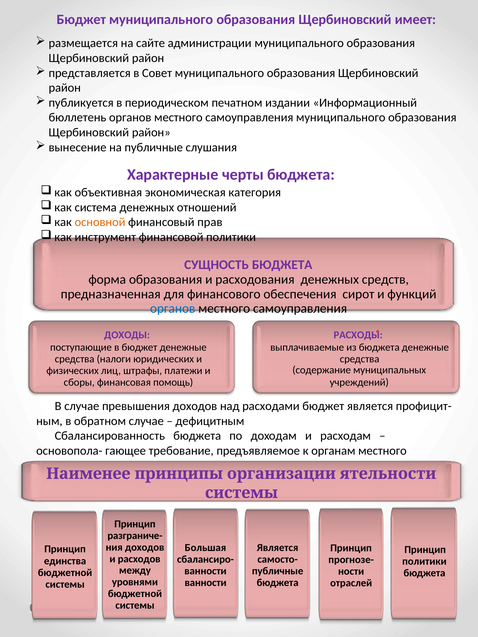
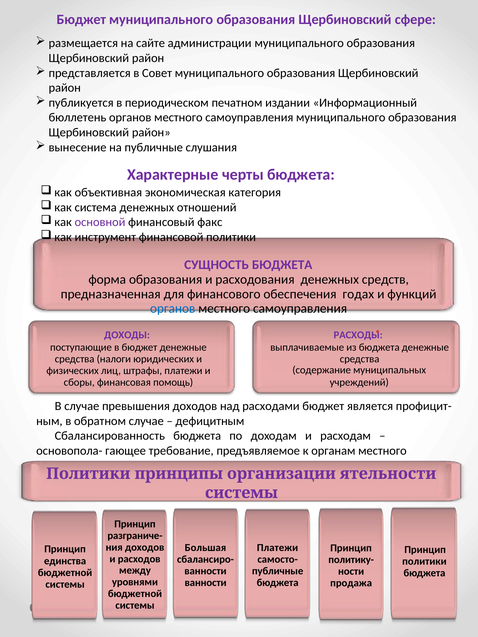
имеет: имеет -> сфере (415, 19)
основной colour: orange -> purple (100, 222)
прав: прав -> факс (210, 222)
сирот: сирот -> годах (358, 294)
Наименее: Наименее -> Политики (88, 474)
Является: Является -> Платежи (277, 548)
прогнозе-: прогнозе- -> политику- (351, 560)
отраслей: отраслей -> продажа (351, 583)
